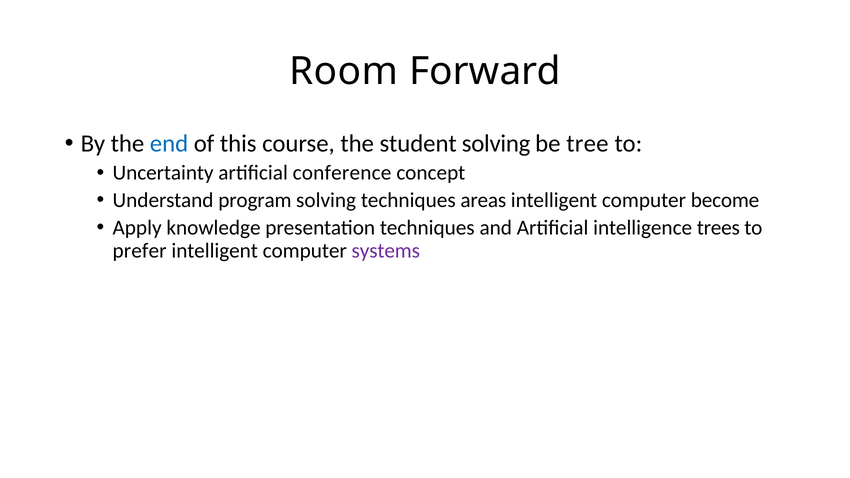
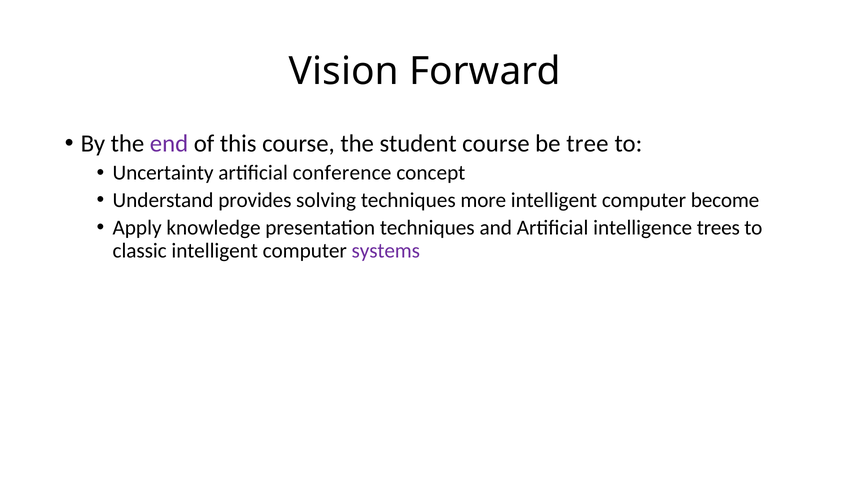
Room: Room -> Vision (344, 71)
end colour: blue -> purple (169, 144)
student solving: solving -> course (496, 144)
program: program -> provides (255, 200)
areas: areas -> more (483, 200)
prefer: prefer -> classic (140, 251)
